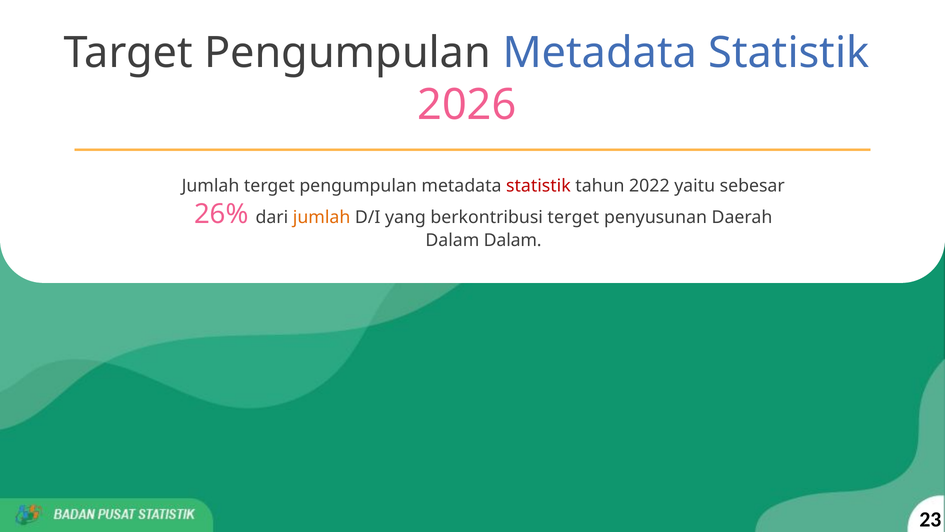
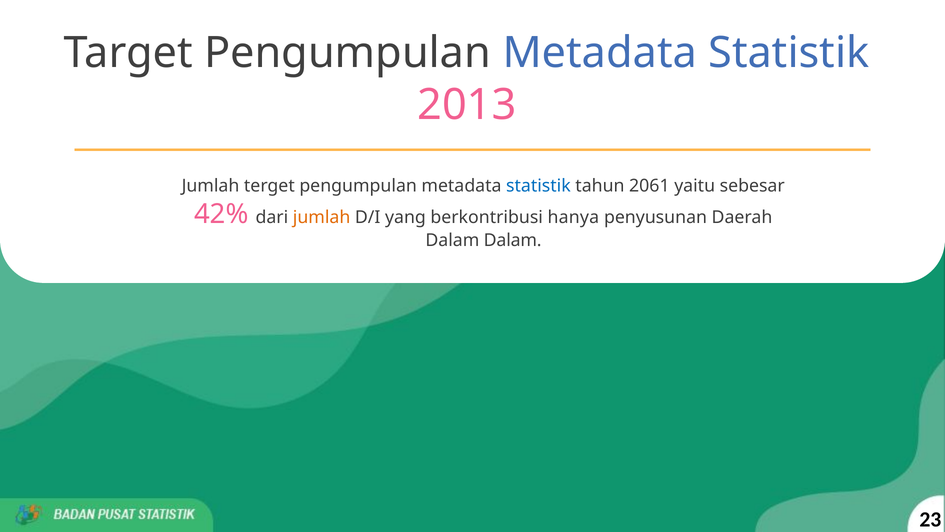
2026: 2026 -> 2013 (467, 105)
statistik colour: red -> blue (538, 186)
2022: 2022 -> 2061 (649, 186)
26%: 26% -> 42% (221, 214)
berkontribusi terget: terget -> hanya (573, 217)
